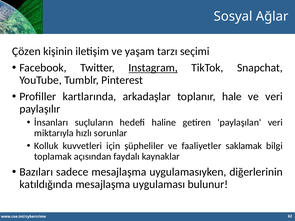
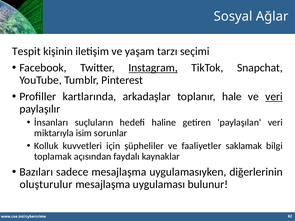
Çözen: Çözen -> Tespit (26, 51)
veri underline: none -> present (274, 97)
hızlı: hızlı -> isim (84, 133)
katıldığında: katıldığında -> oluşturulur (46, 185)
